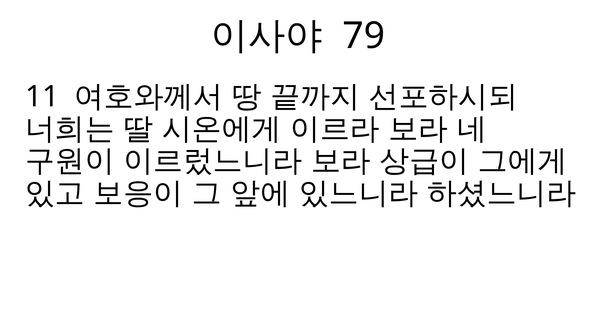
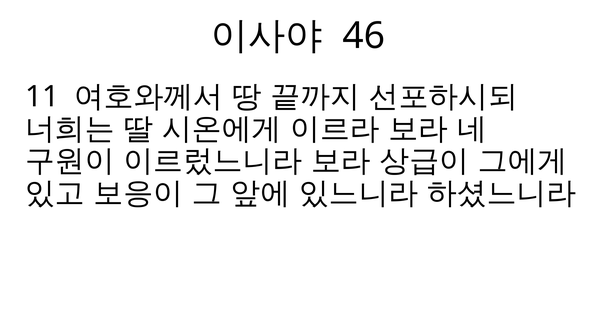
79: 79 -> 46 (364, 36)
